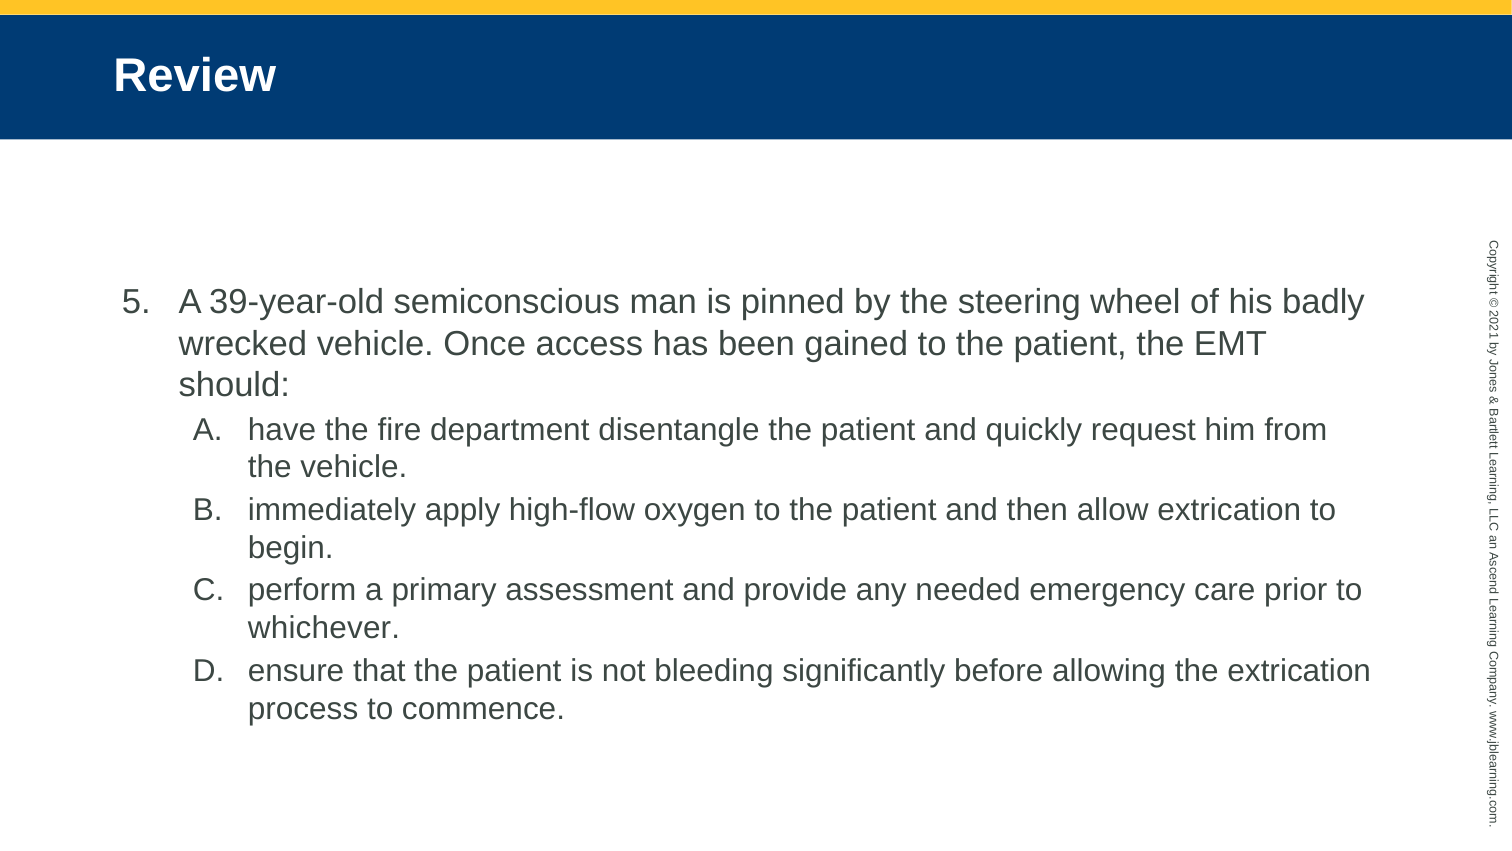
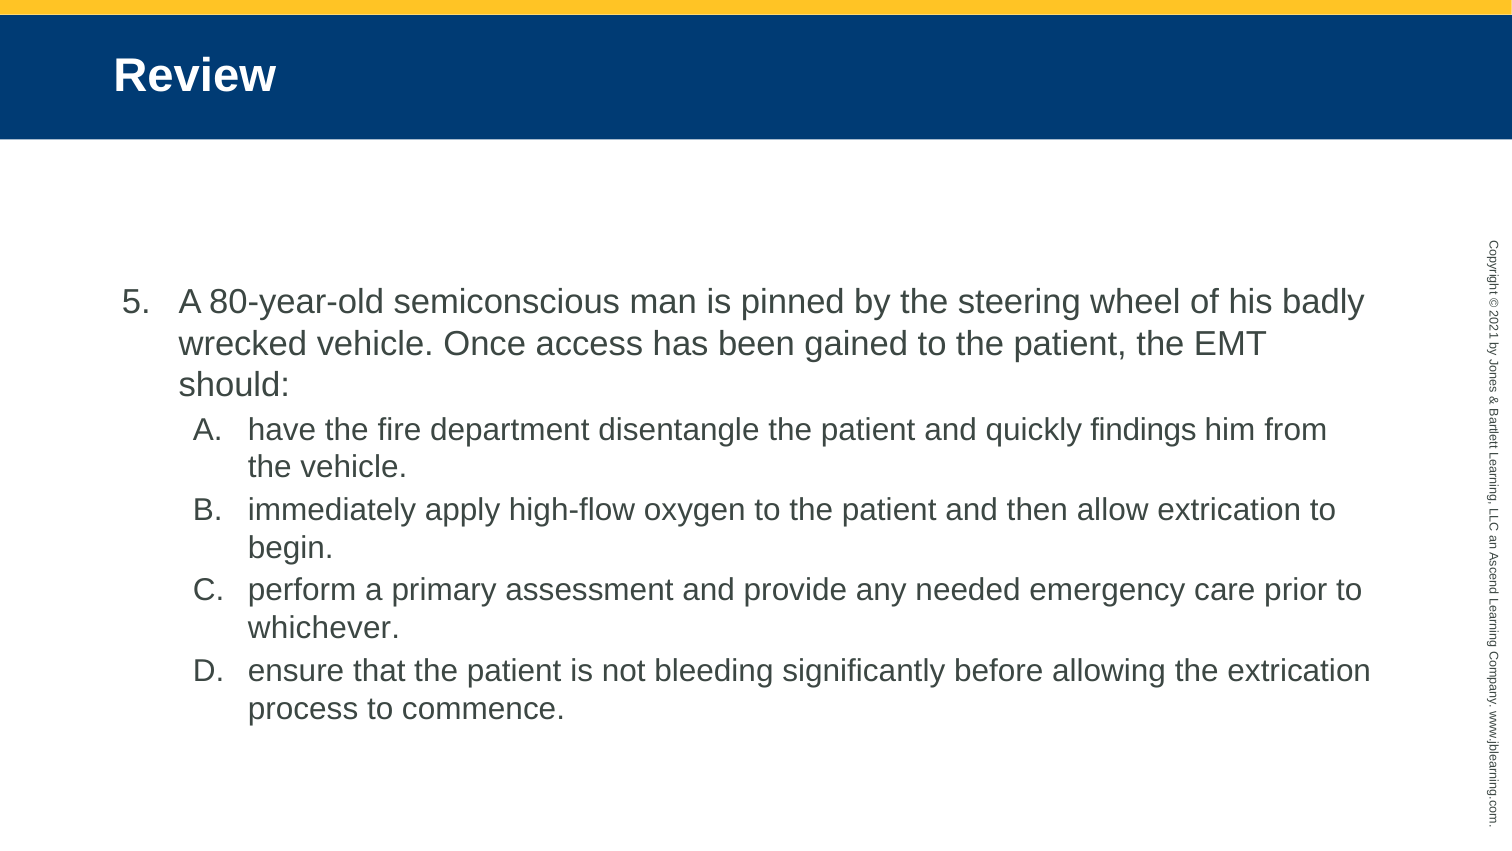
39-year-old: 39-year-old -> 80-year-old (297, 302)
request: request -> findings (1144, 429)
